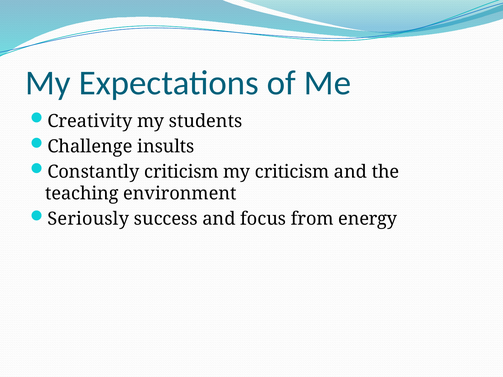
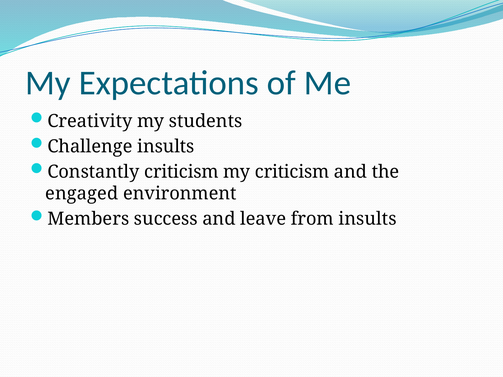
teaching: teaching -> engaged (82, 194)
Seriously: Seriously -> Members (88, 219)
focus: focus -> leave (263, 219)
from energy: energy -> insults (368, 219)
